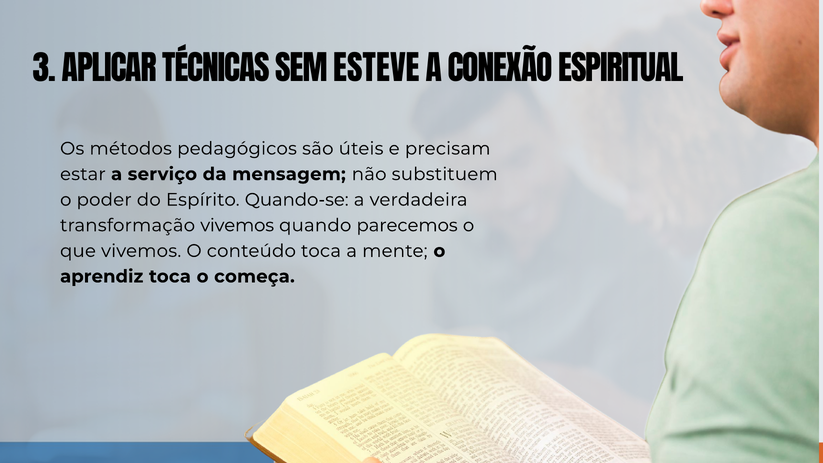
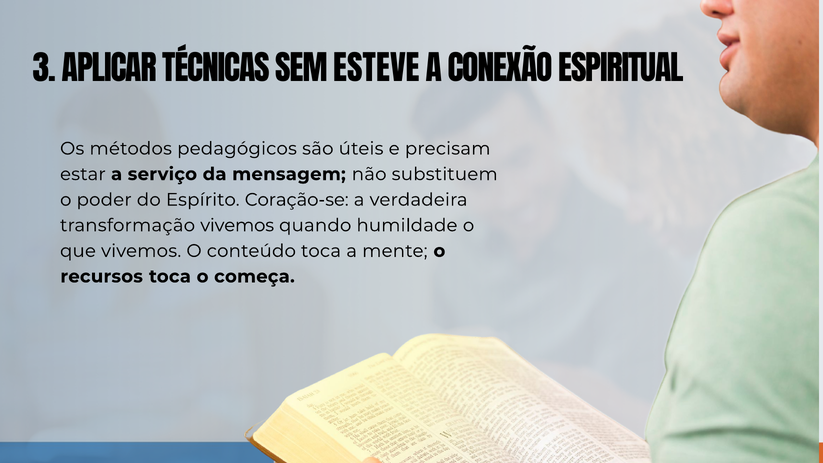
Quando-se: Quando-se -> Coração-se (297, 200)
parecemos: parecemos -> humildade (407, 225)
aprendiz: aprendiz -> recursos (102, 276)
